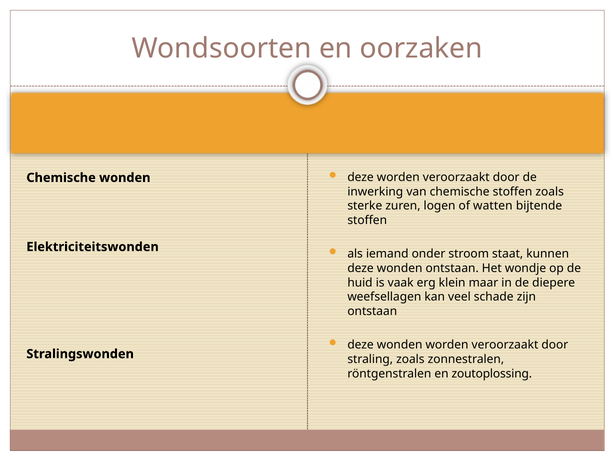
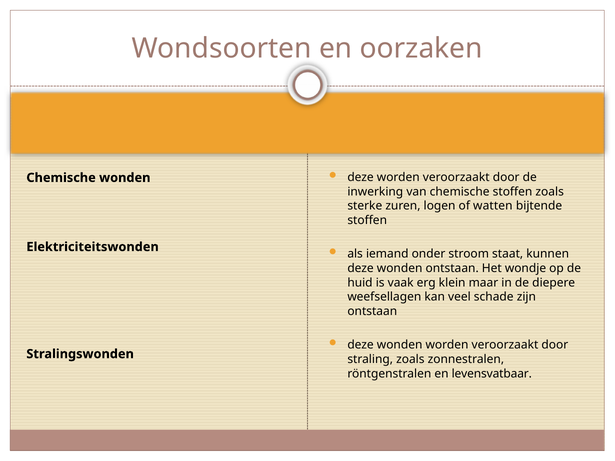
zoutoplossing: zoutoplossing -> levensvatbaar (492, 374)
